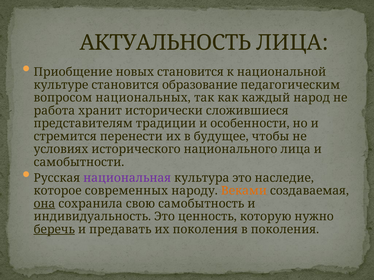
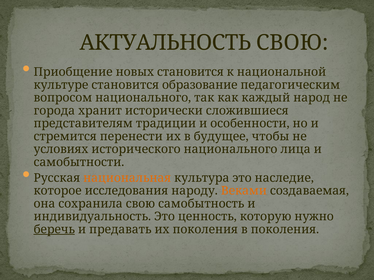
АКТУАЛЬНОСТЬ ЛИЦА: ЛИЦА -> СВОЮ (292, 43)
вопросом национальных: национальных -> национального (143, 98)
работа: работа -> города (54, 111)
национальная colour: purple -> orange (127, 178)
современных: современных -> исследования (127, 191)
она underline: present -> none (44, 204)
